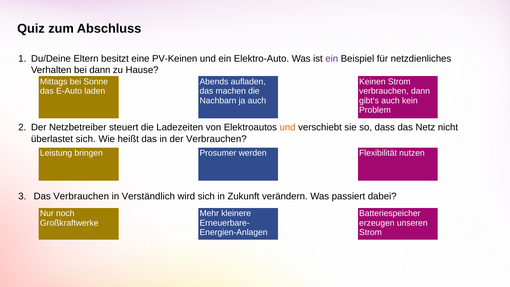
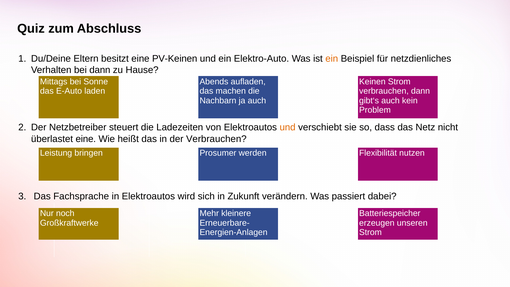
ein colour: purple -> orange (332, 59)
überlastet sich: sich -> eine (86, 139)
Das Verbrauchen: Verbrauchen -> Fachsprache (81, 196)
in Verständlich: Verständlich -> Elektroautos (148, 196)
